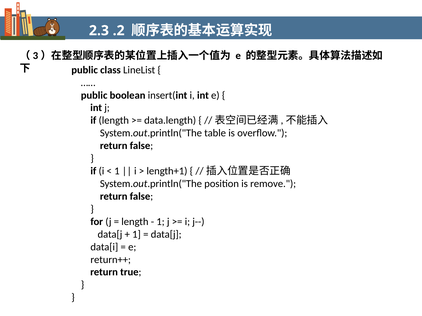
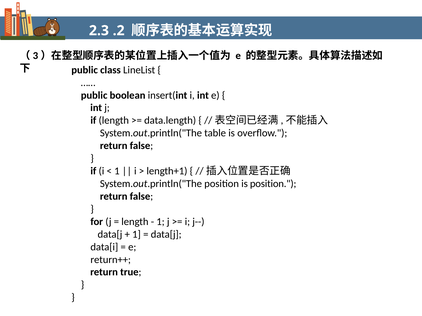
is remove: remove -> position (273, 184)
